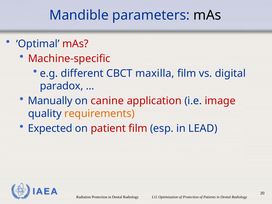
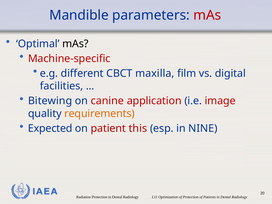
mAs colour: black -> red (207, 15)
mAs colour: red -> black (75, 44)
paradox: paradox -> facilities (62, 86)
Manually: Manually -> Bitewing (50, 101)
patient film: film -> this (138, 128)
LEAD: LEAD -> NINE (203, 128)
